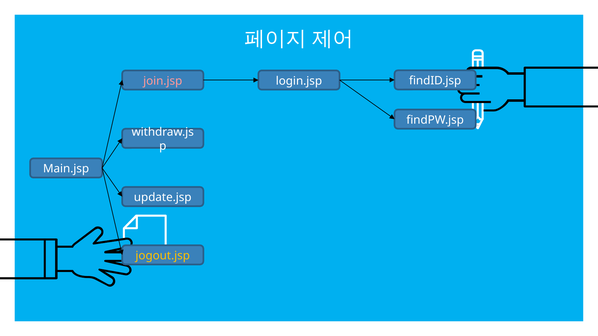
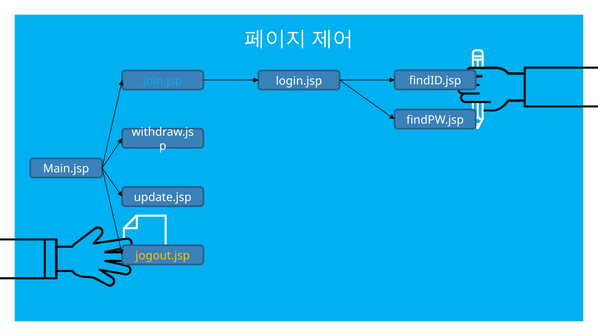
join.jsp colour: pink -> light blue (163, 81)
